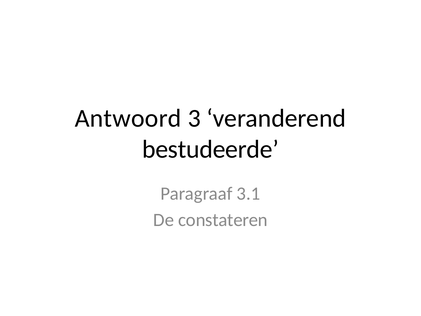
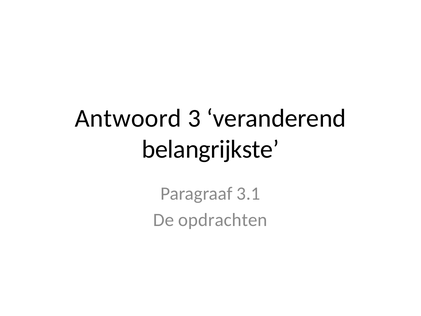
bestudeerde: bestudeerde -> belangrijkste (211, 149)
constateren: constateren -> opdrachten (223, 220)
